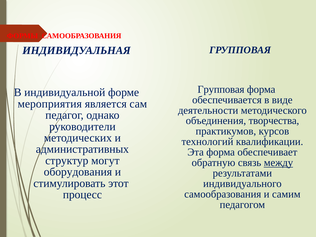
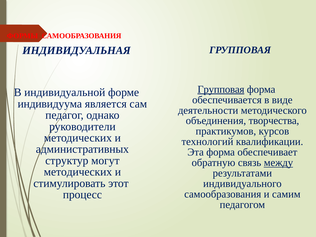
Групповая underline: none -> present (221, 89)
мероприятия: мероприятия -> индивидуума (50, 104)
оборудования: оборудования -> методических (78, 172)
